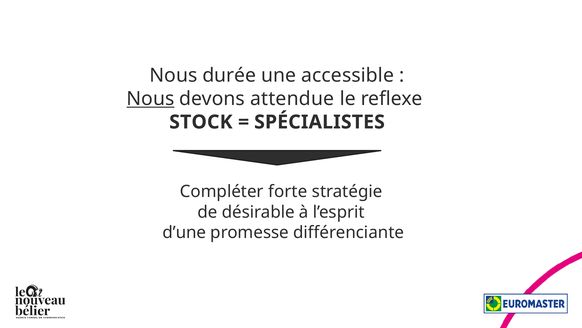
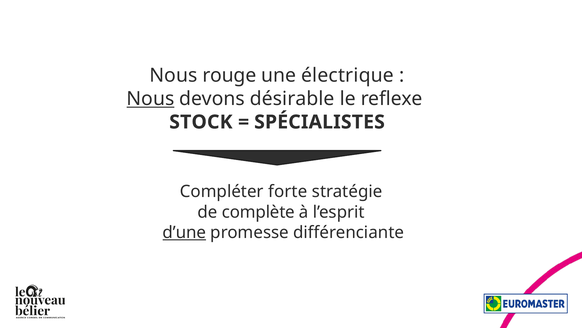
durée: durée -> rouge (229, 75)
accessible: accessible -> électrique (348, 75)
attendue: attendue -> désirable (292, 99)
désirable: désirable -> complète (258, 212)
d’une underline: none -> present (184, 232)
